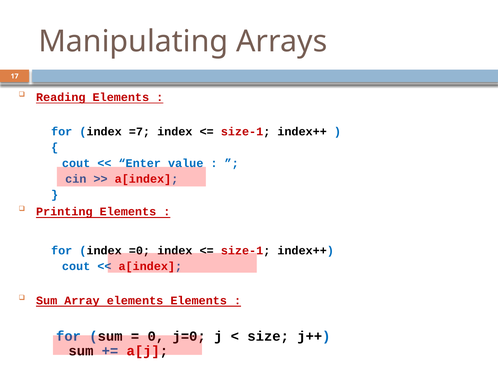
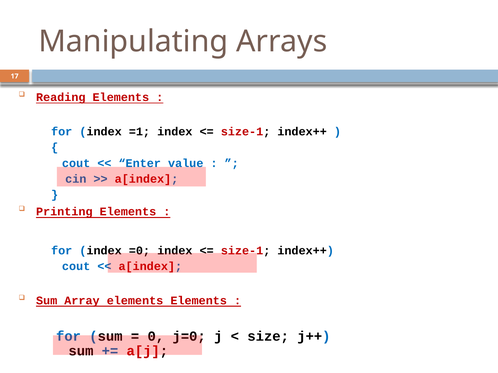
=7: =7 -> =1 (139, 132)
